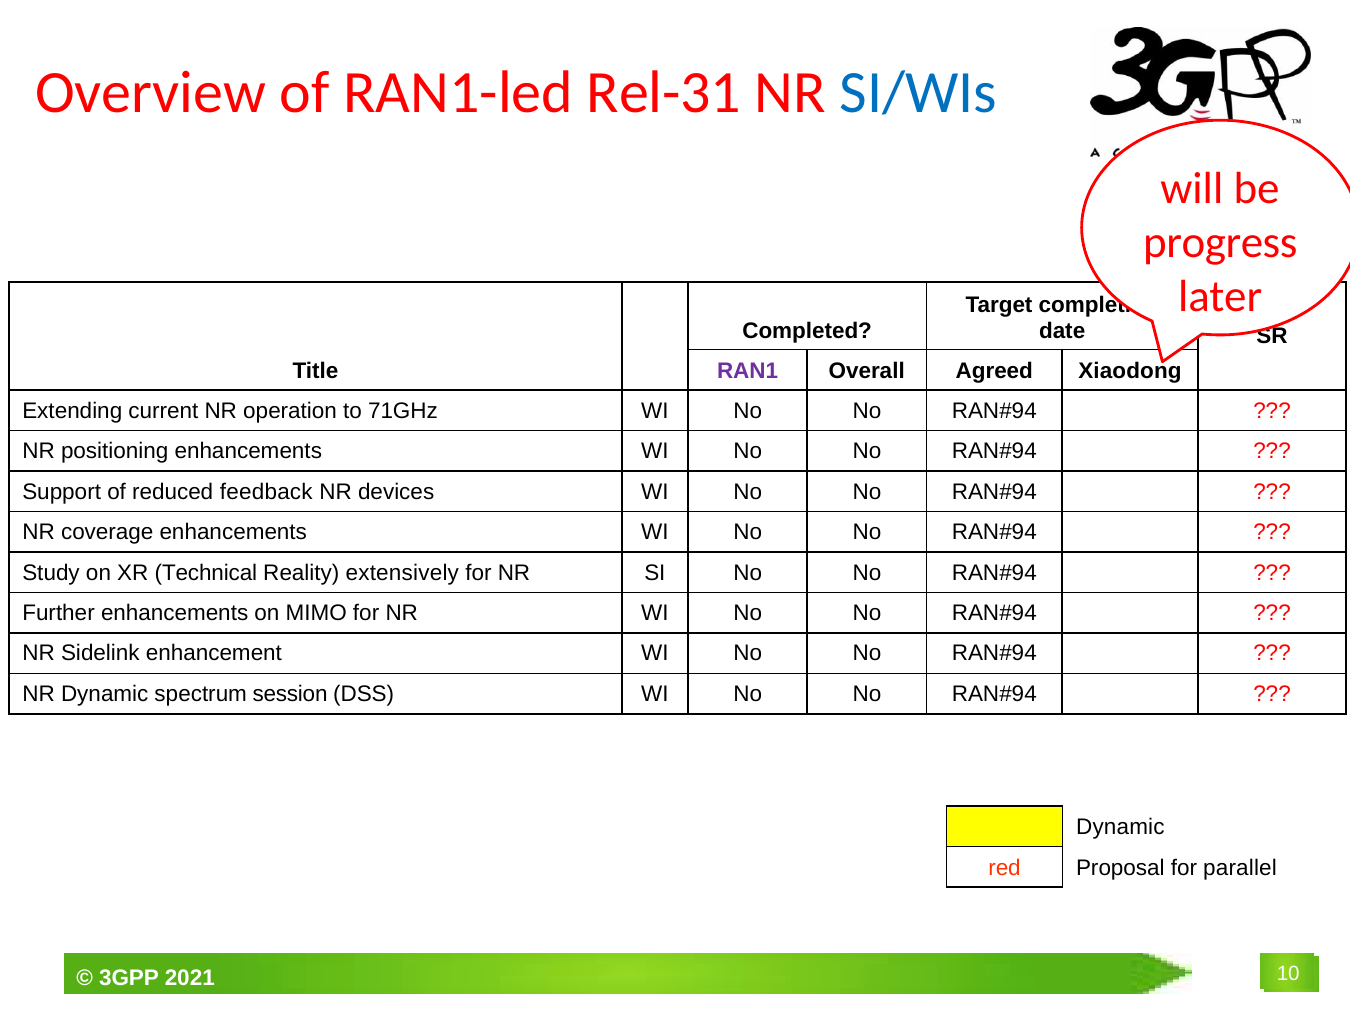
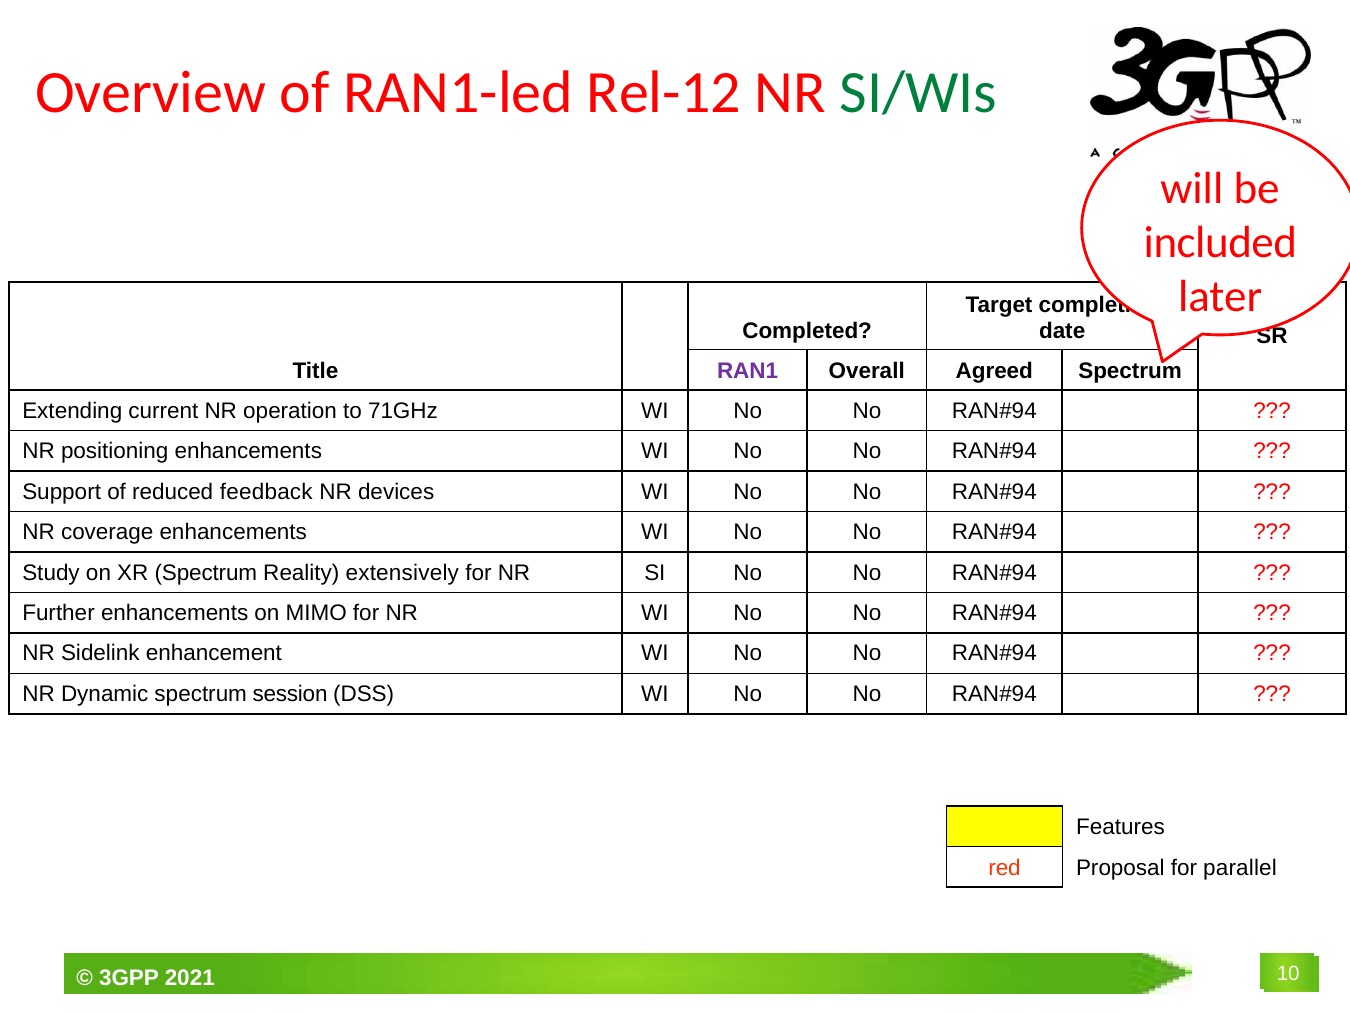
Rel-31: Rel-31 -> Rel-12 (664, 93)
SI/WIs colour: blue -> green (918, 93)
progress: progress -> included (1220, 242)
Agreed Xiaodong: Xiaodong -> Spectrum (1130, 371)
XR Technical: Technical -> Spectrum (206, 572)
Dynamic: Dynamic -> Features (1120, 827)
